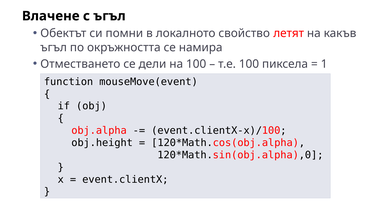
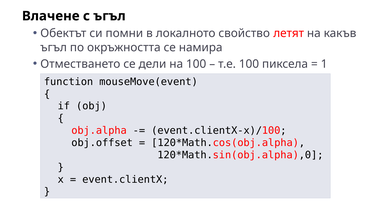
obj.height: obj.height -> obj.offset (102, 143)
